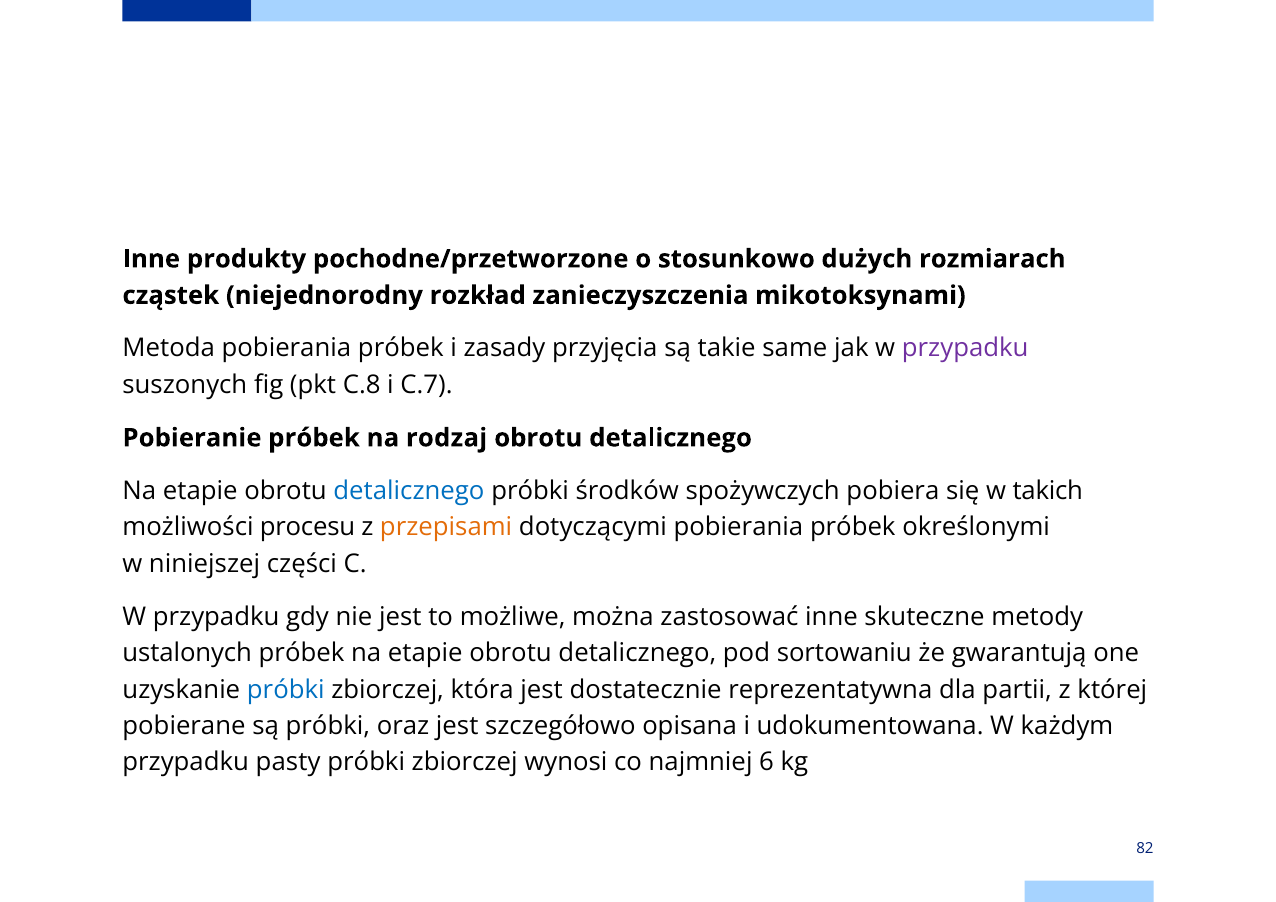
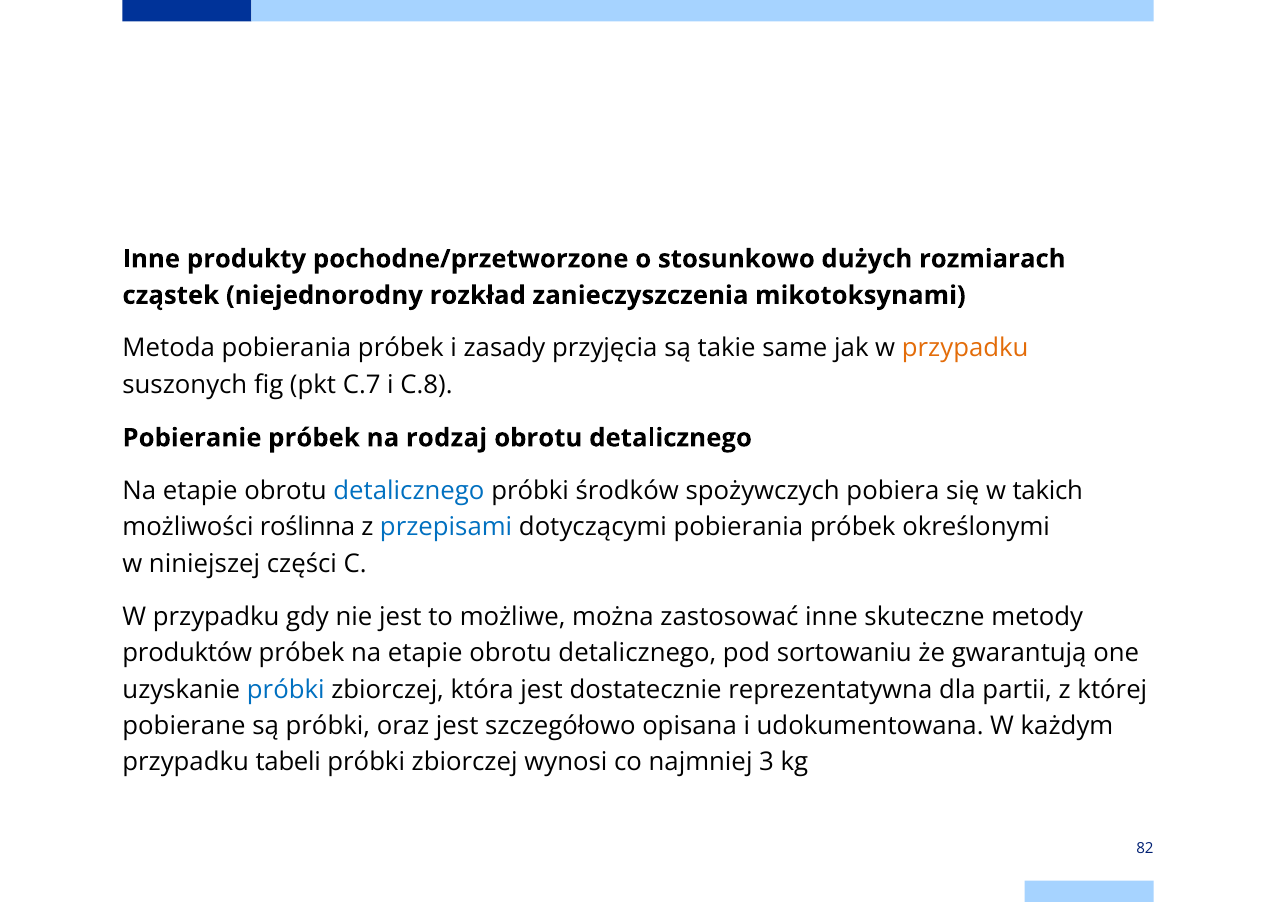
przypadku colour: purple -> orange (965, 349)
C.8: C.8 -> C.7 (362, 385)
C.7: C.7 -> C.8 (426, 385)
procesu: procesu -> roślinna (308, 528)
przepisami colour: orange -> blue (446, 528)
ustalonych: ustalonych -> produktów (187, 653)
pasty: pasty -> tabeli (288, 763)
6: 6 -> 3 (767, 763)
